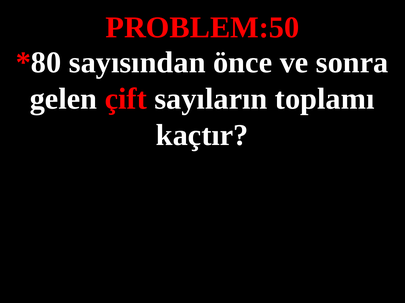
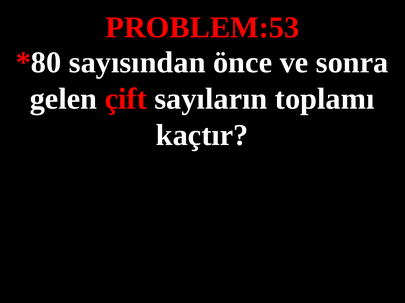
PROBLEM:50: PROBLEM:50 -> PROBLEM:53 (202, 28)
